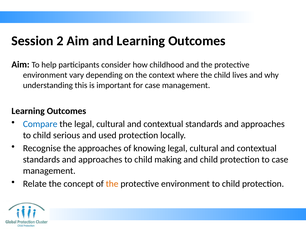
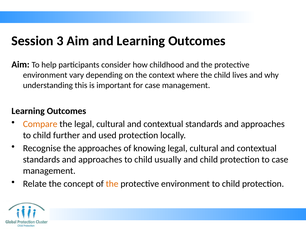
2: 2 -> 3 (60, 41)
Compare colour: blue -> orange (40, 124)
serious: serious -> further (67, 136)
making: making -> usually (168, 160)
